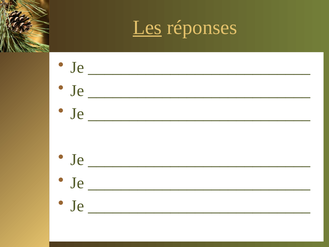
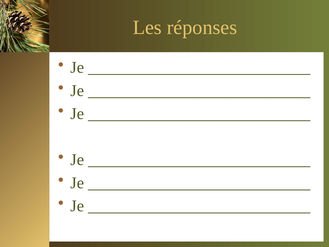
Les underline: present -> none (147, 27)
